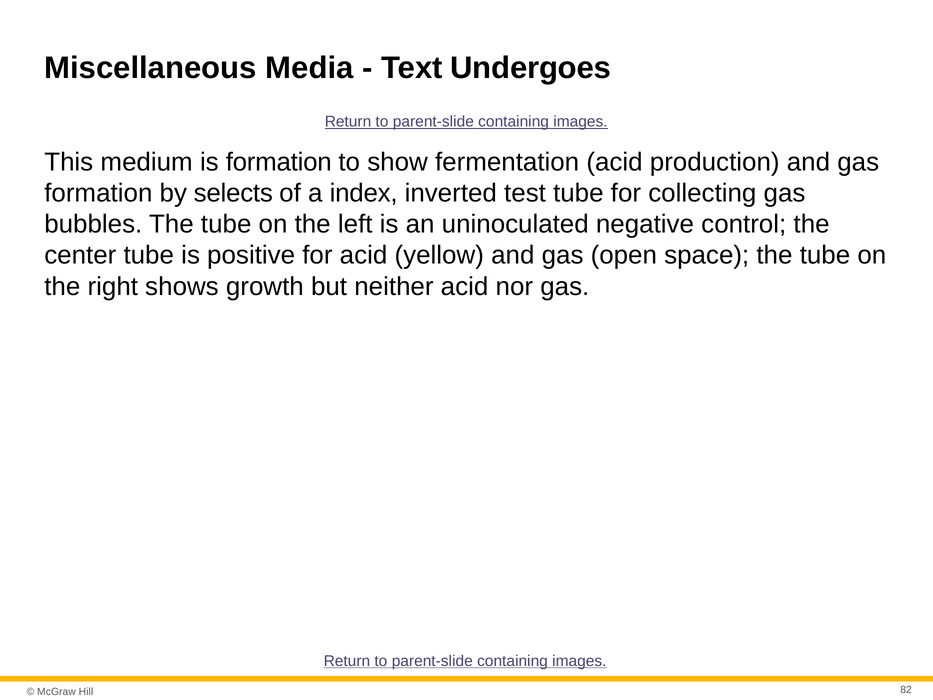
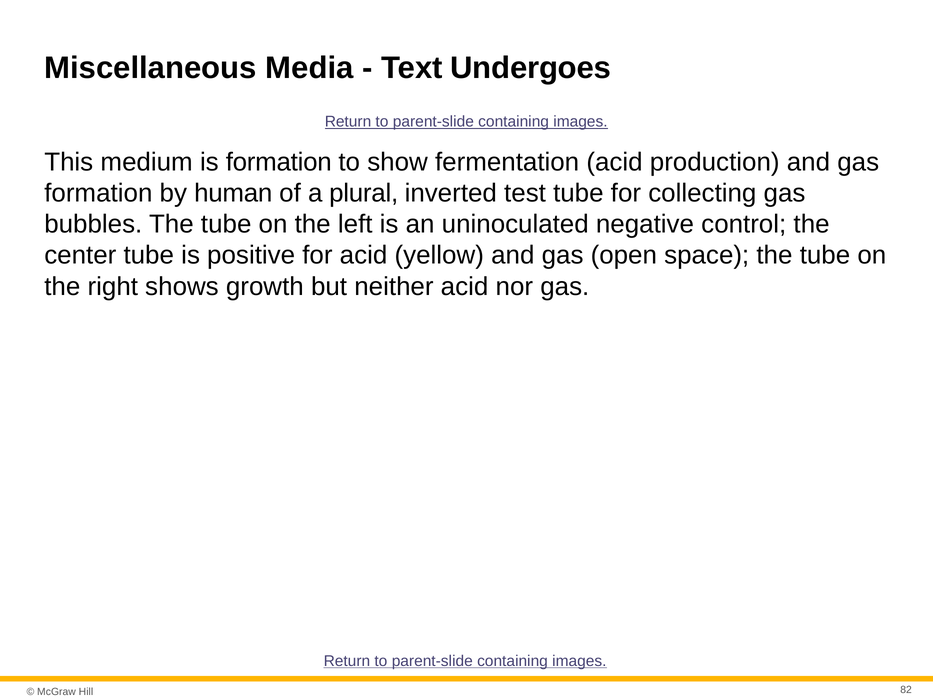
selects: selects -> human (233, 193)
index: index -> plural (364, 193)
